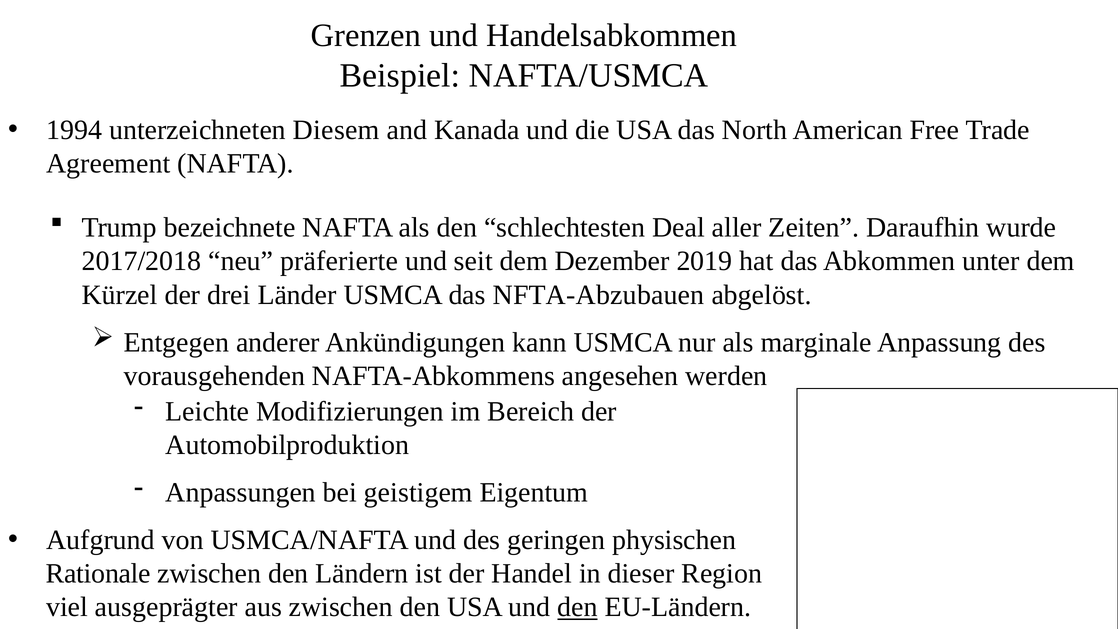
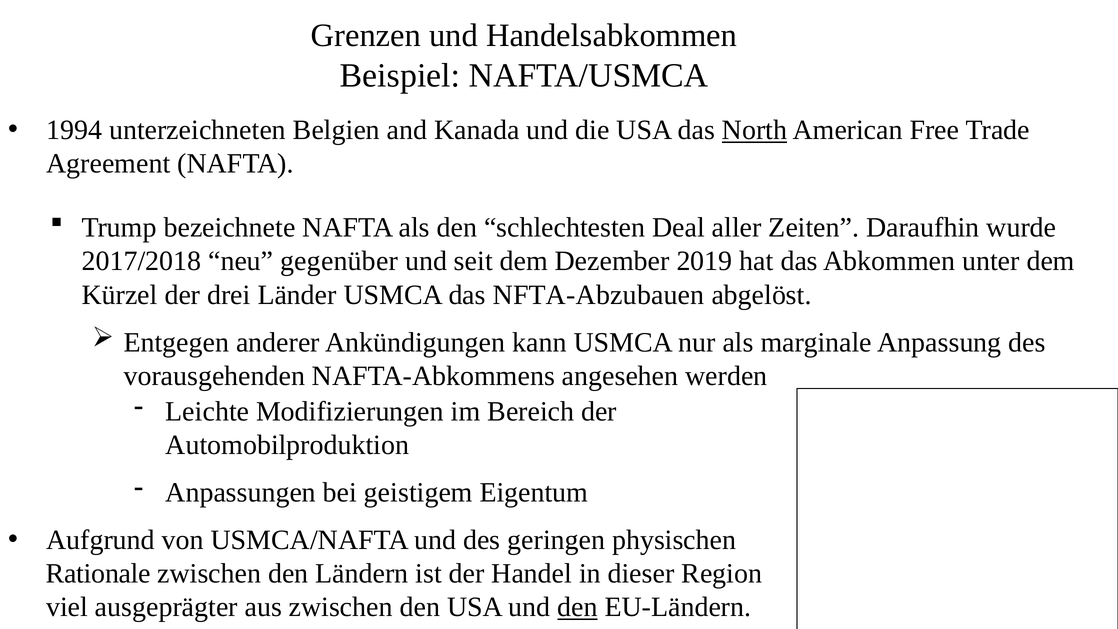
Diesem: Diesem -> Belgien (336, 130)
North underline: none -> present (755, 130)
präferierte: präferierte -> gegenüber (339, 261)
